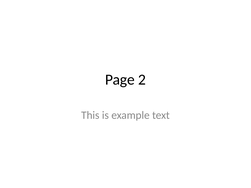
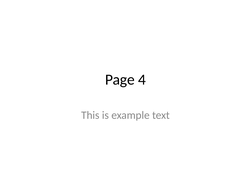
2: 2 -> 4 (142, 80)
